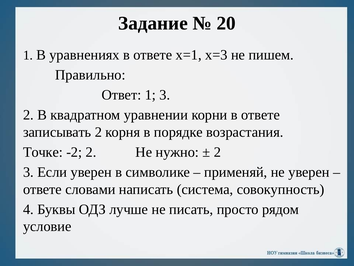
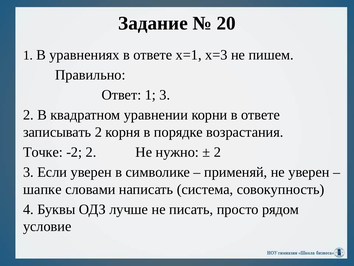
ответе: ответе -> шапке (42, 189)
